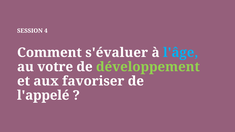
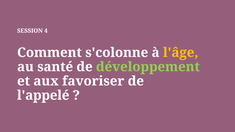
s'évaluer: s'évaluer -> s'colonne (117, 53)
l'âge colour: light blue -> yellow (181, 53)
votre: votre -> santé (55, 67)
